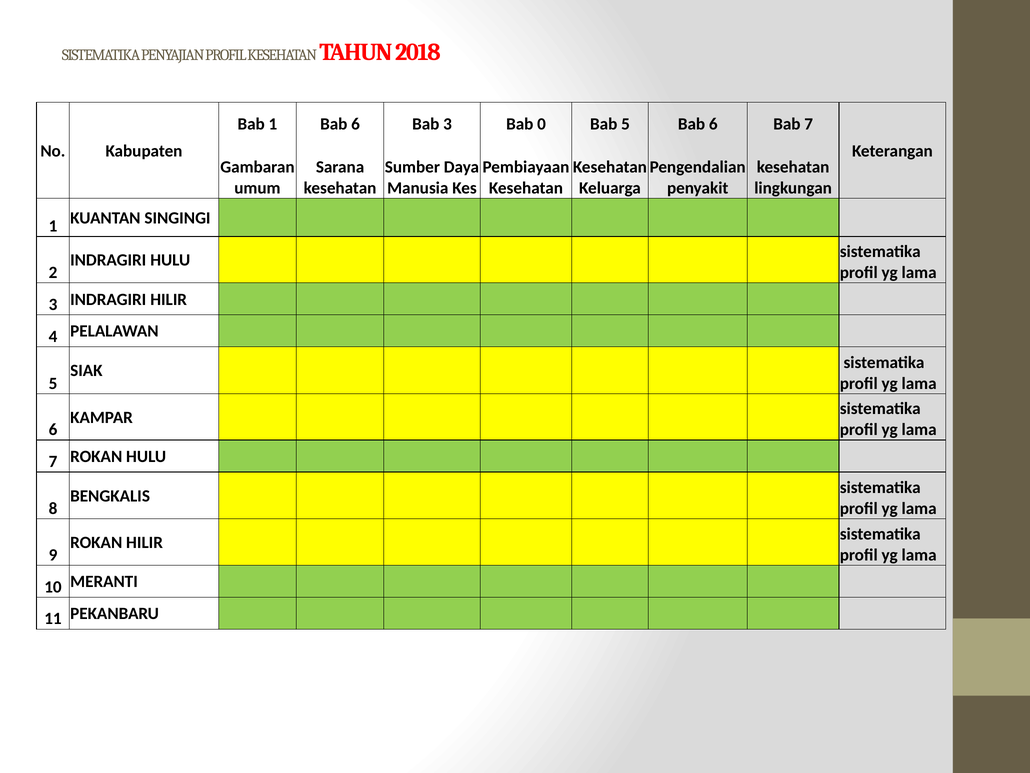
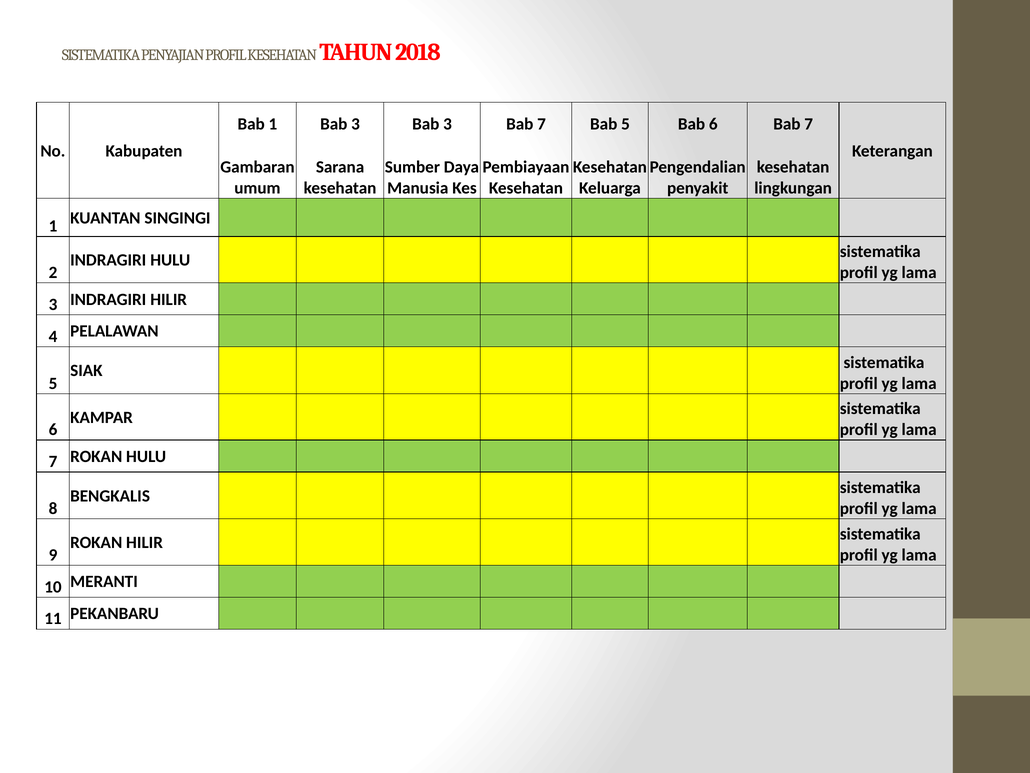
1 Bab 6: 6 -> 3 (356, 124)
3 Bab 0: 0 -> 7 (542, 124)
